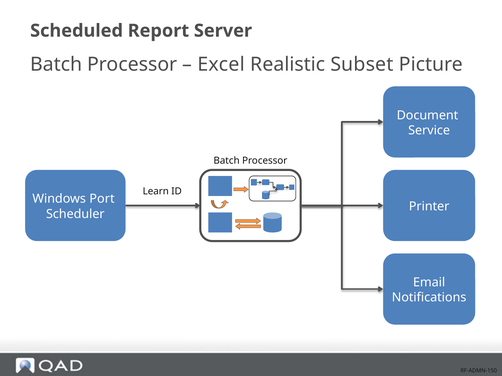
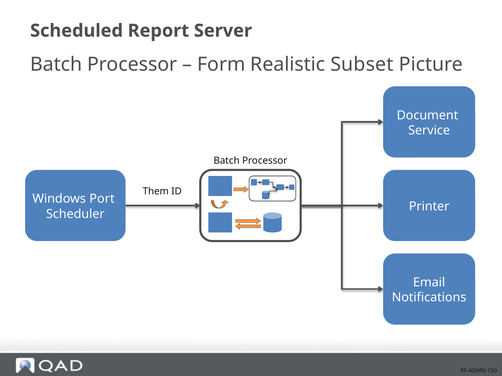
Excel: Excel -> Form (221, 65)
Learn: Learn -> Them (156, 192)
